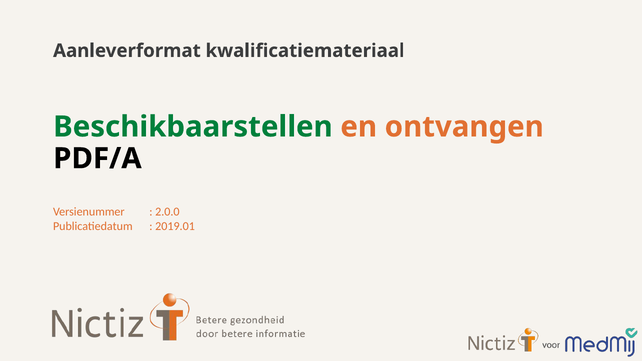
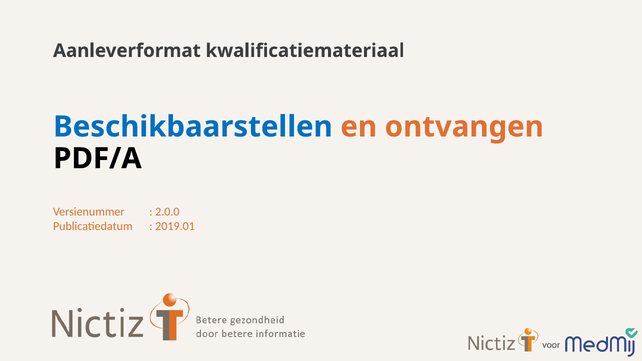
Beschikbaarstellen colour: green -> blue (193, 127)
